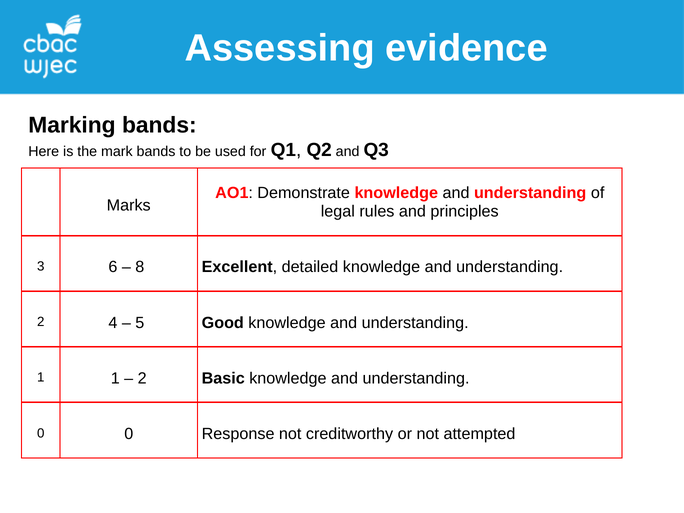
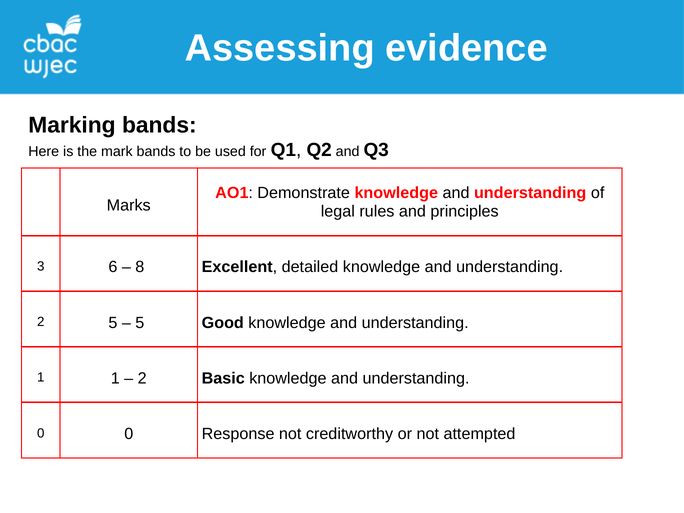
2 4: 4 -> 5 (113, 323)
